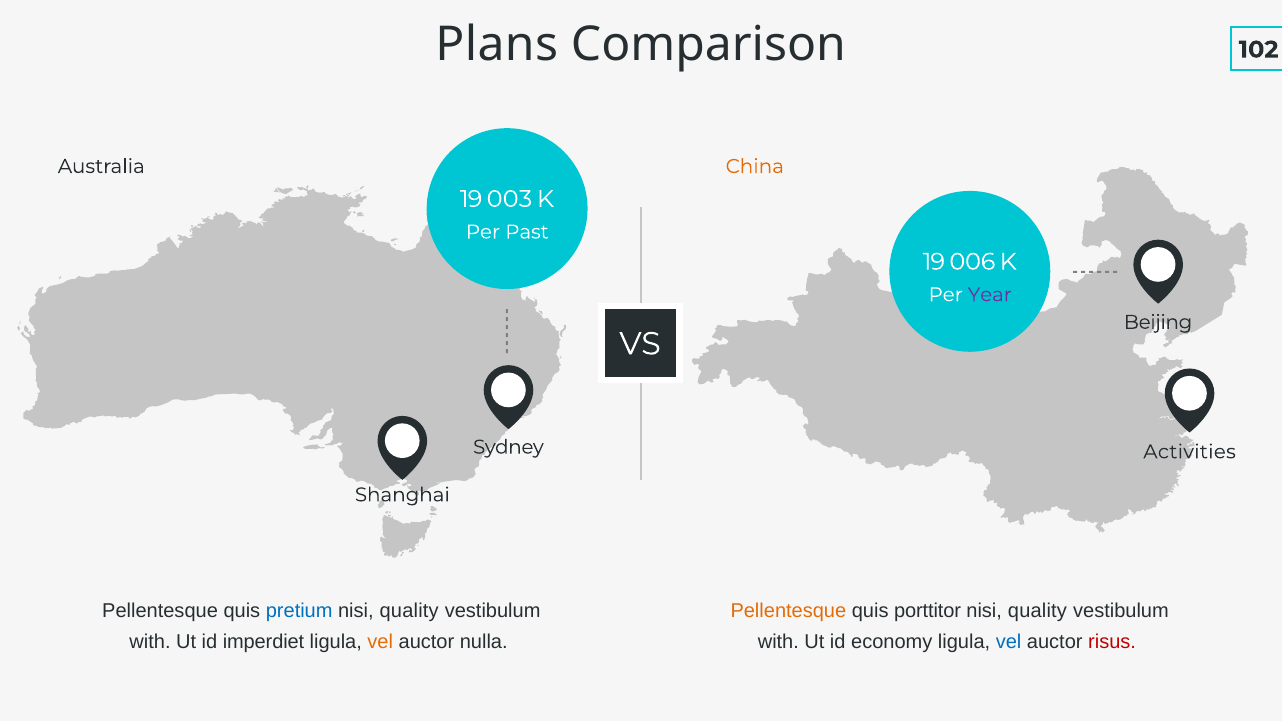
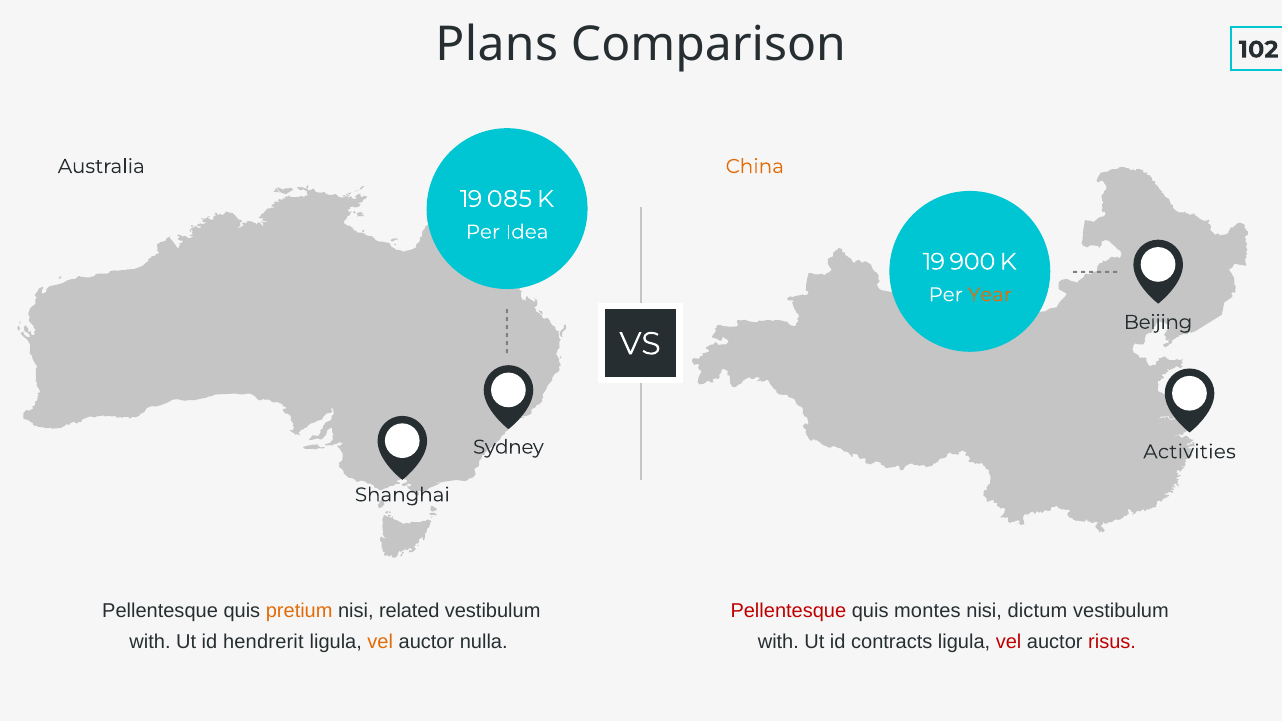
003: 003 -> 085 (509, 199)
Past: Past -> Idea (527, 232)
006: 006 -> 900 (972, 262)
Year colour: purple -> orange (990, 295)
pretium colour: blue -> orange (299, 611)
quality: quality -> related (409, 611)
Pellentesque colour: orange -> red (788, 611)
porttitor: porttitor -> montes (927, 611)
quality: quality -> dictum (1037, 611)
imperdiet: imperdiet -> hendrerit (263, 642)
economy: economy -> contracts (892, 642)
vel colour: blue -> red (1009, 642)
